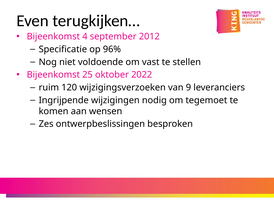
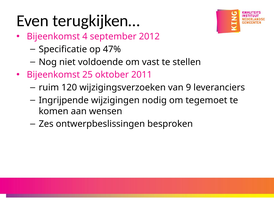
96%: 96% -> 47% (112, 49)
2022: 2022 -> 2011 (142, 75)
